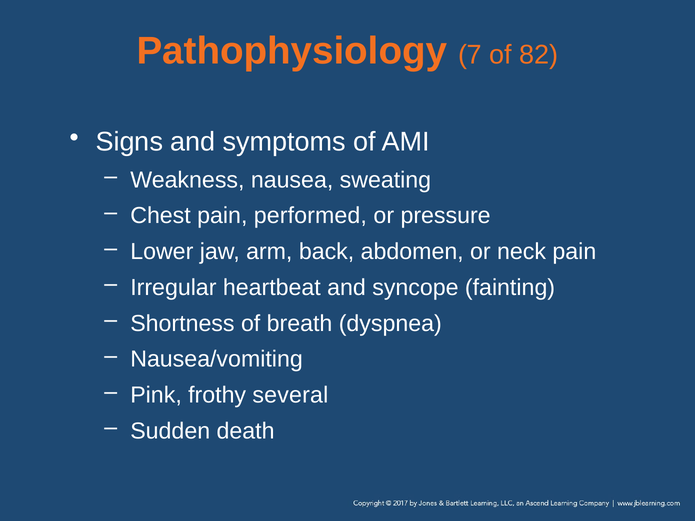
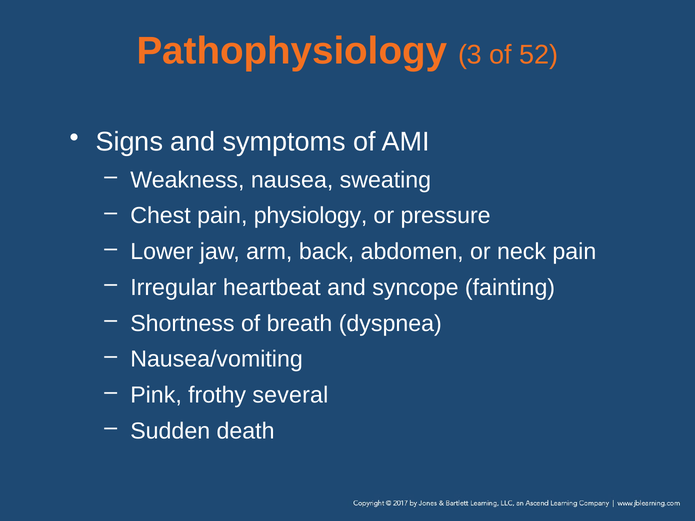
7: 7 -> 3 (470, 55)
82: 82 -> 52 (539, 55)
performed: performed -> physiology (311, 216)
